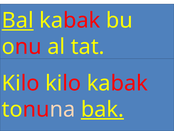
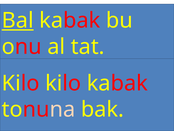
bak underline: present -> none (102, 109)
